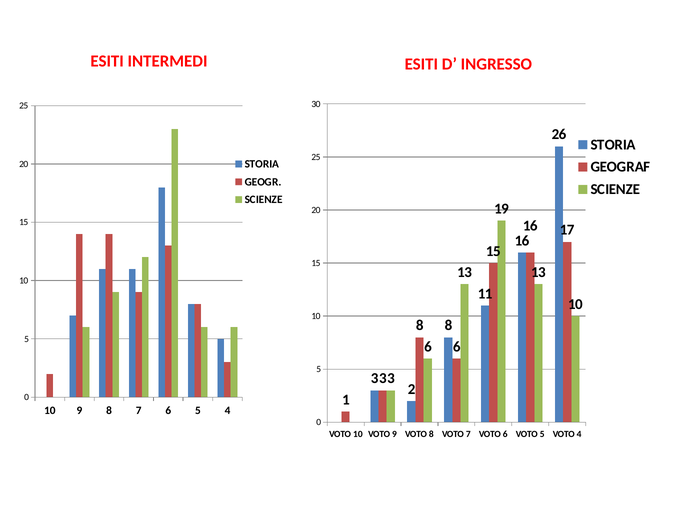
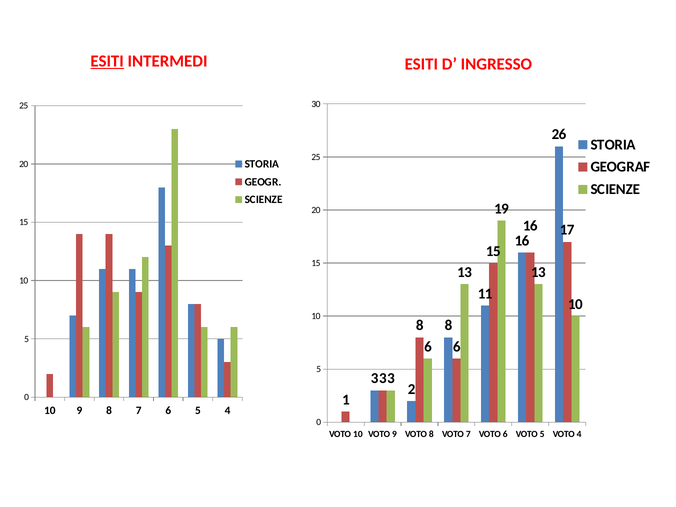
ESITI underline: none -> present (107, 61)
